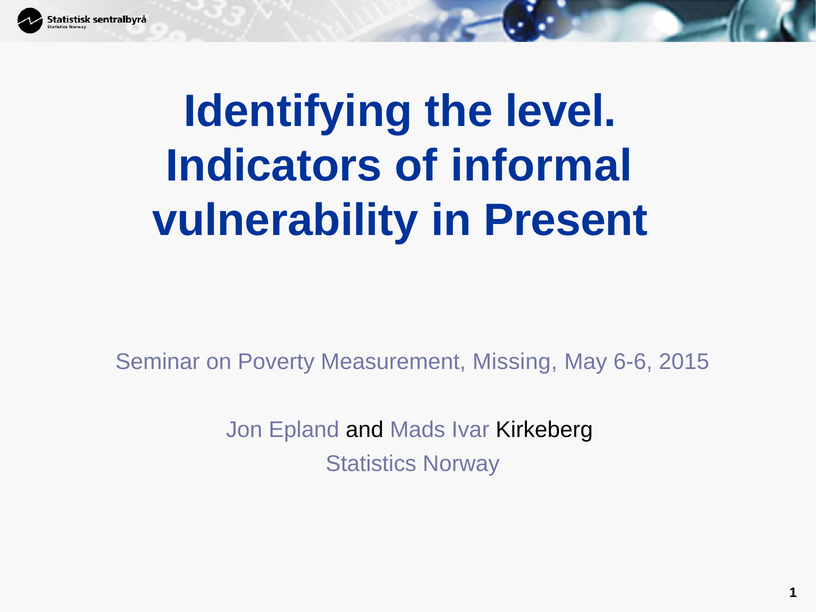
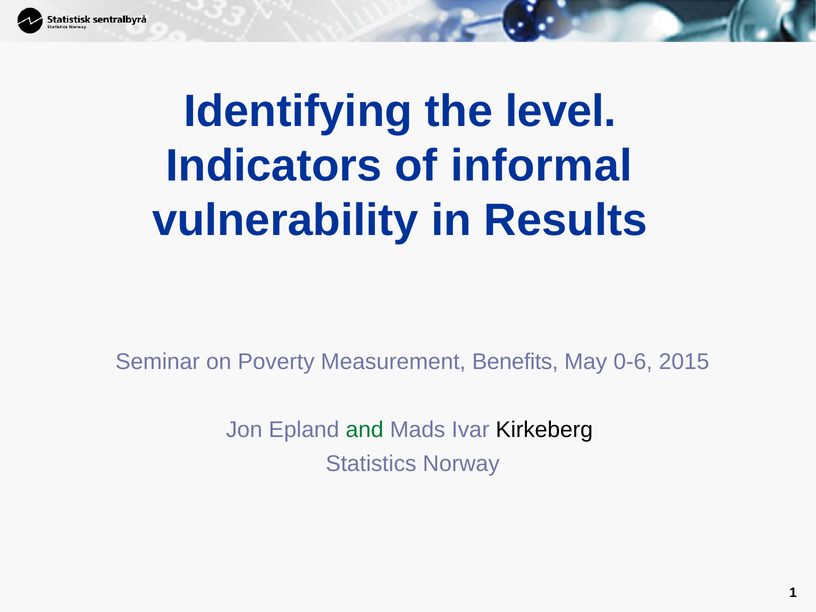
Present: Present -> Results (566, 220)
Missing: Missing -> Benefits (515, 362)
6-6: 6-6 -> 0-6 (633, 362)
and colour: black -> green (365, 430)
